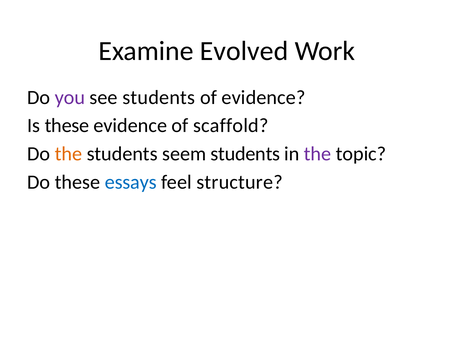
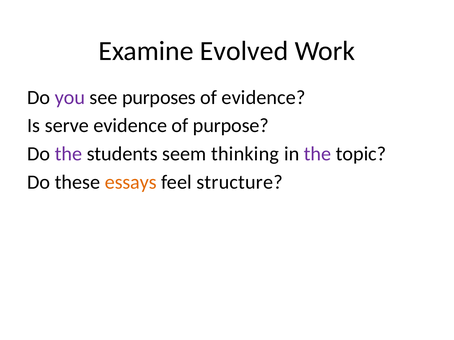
see students: students -> purposes (159, 98)
Is these: these -> serve (67, 126)
scaffold: scaffold -> purpose (231, 126)
the colour: orange -> purple (69, 154)
seem students: students -> thinking (245, 154)
essays colour: blue -> orange (131, 182)
